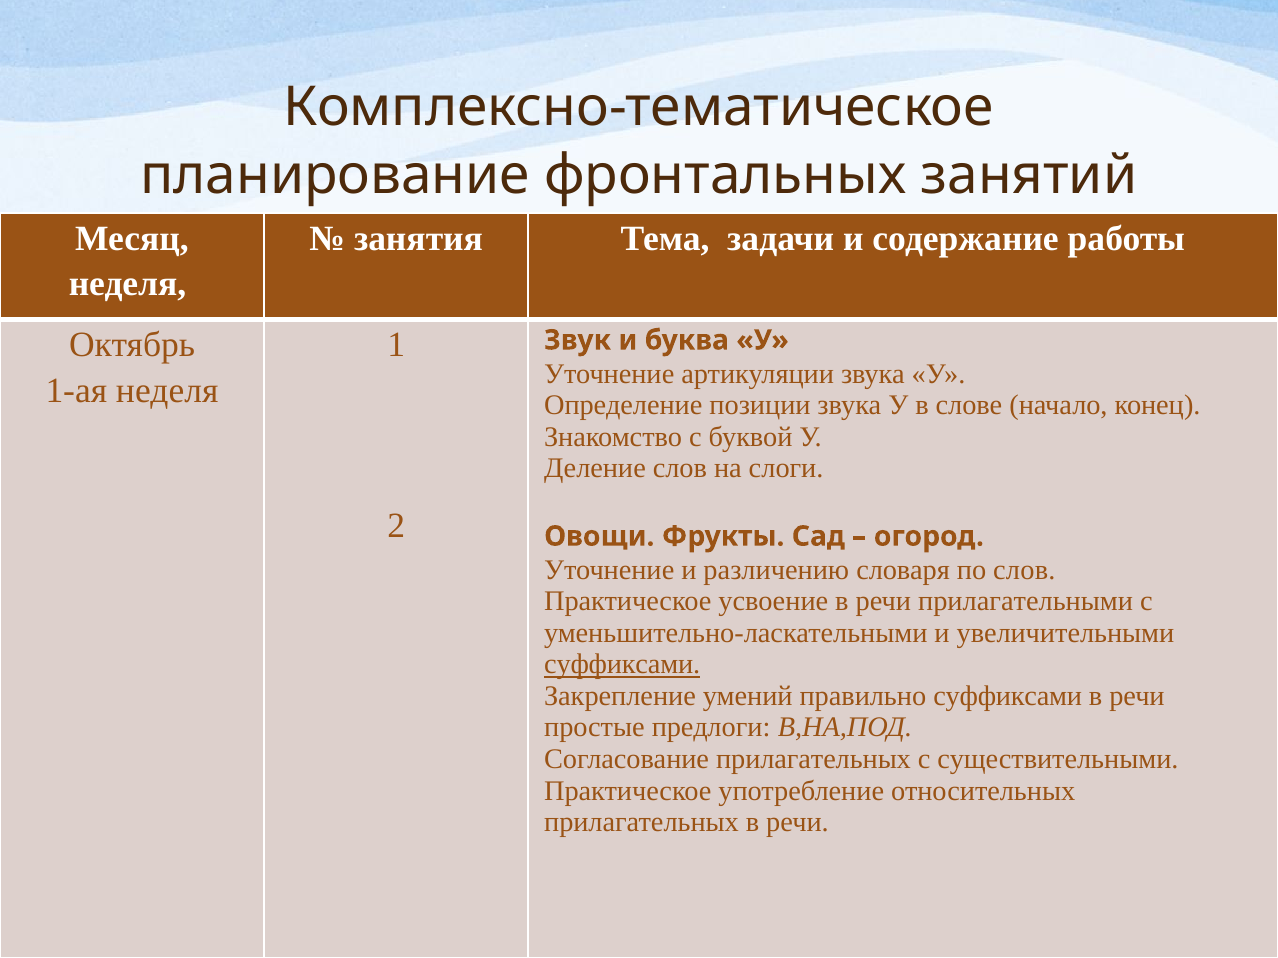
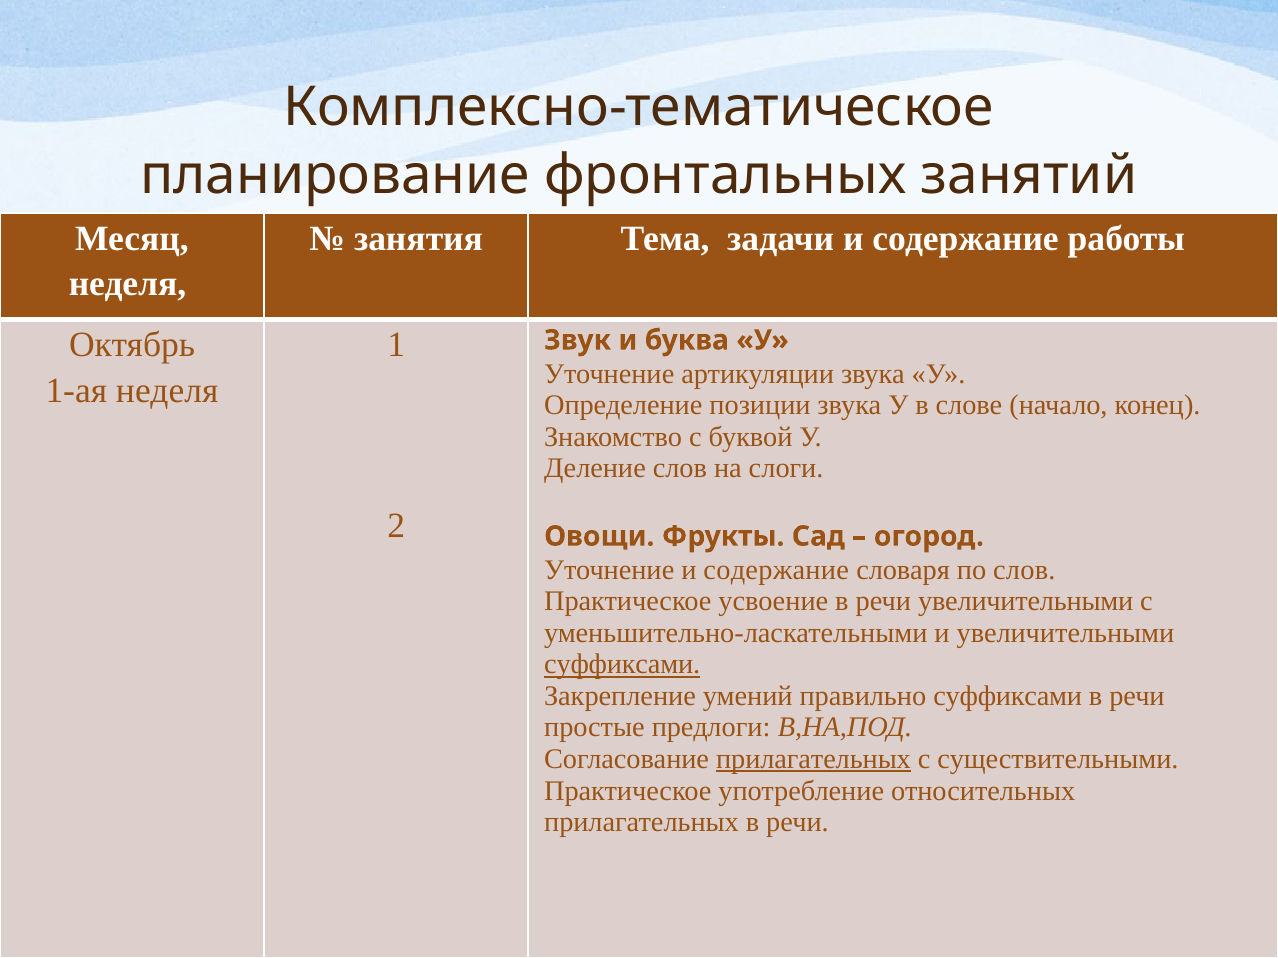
Уточнение и различению: различению -> содержание (776, 570)
речи прилагательными: прилагательными -> увеличительными (1026, 602)
прилагательных underline: none -> present (813, 760)
